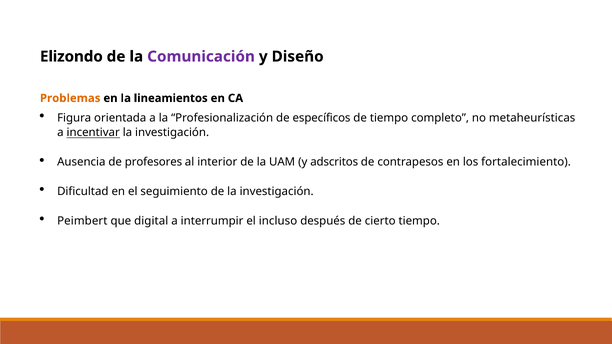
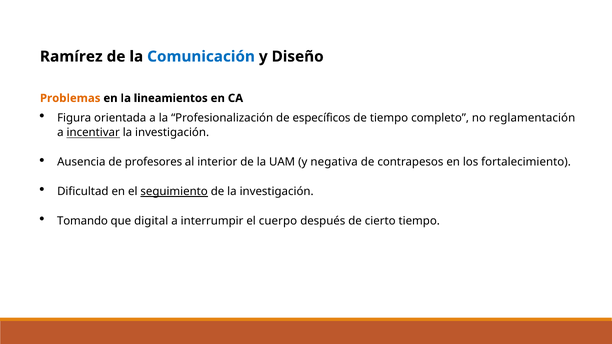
Elizondo: Elizondo -> Ramírez (71, 57)
Comunicación colour: purple -> blue (201, 57)
metaheurísticas: metaheurísticas -> reglamentación (532, 118)
adscritos: adscritos -> negativa (334, 162)
seguimiento underline: none -> present (174, 192)
Peimbert: Peimbert -> Tomando (82, 221)
incluso: incluso -> cuerpo (278, 221)
